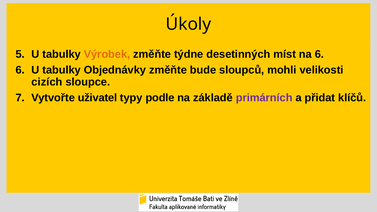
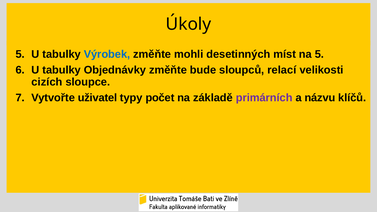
Výrobek colour: orange -> blue (107, 54)
týdne: týdne -> mohli (189, 54)
na 6: 6 -> 5 (319, 54)
mohli: mohli -> relací (282, 70)
podle: podle -> počet (160, 98)
přidat: přidat -> názvu (320, 98)
